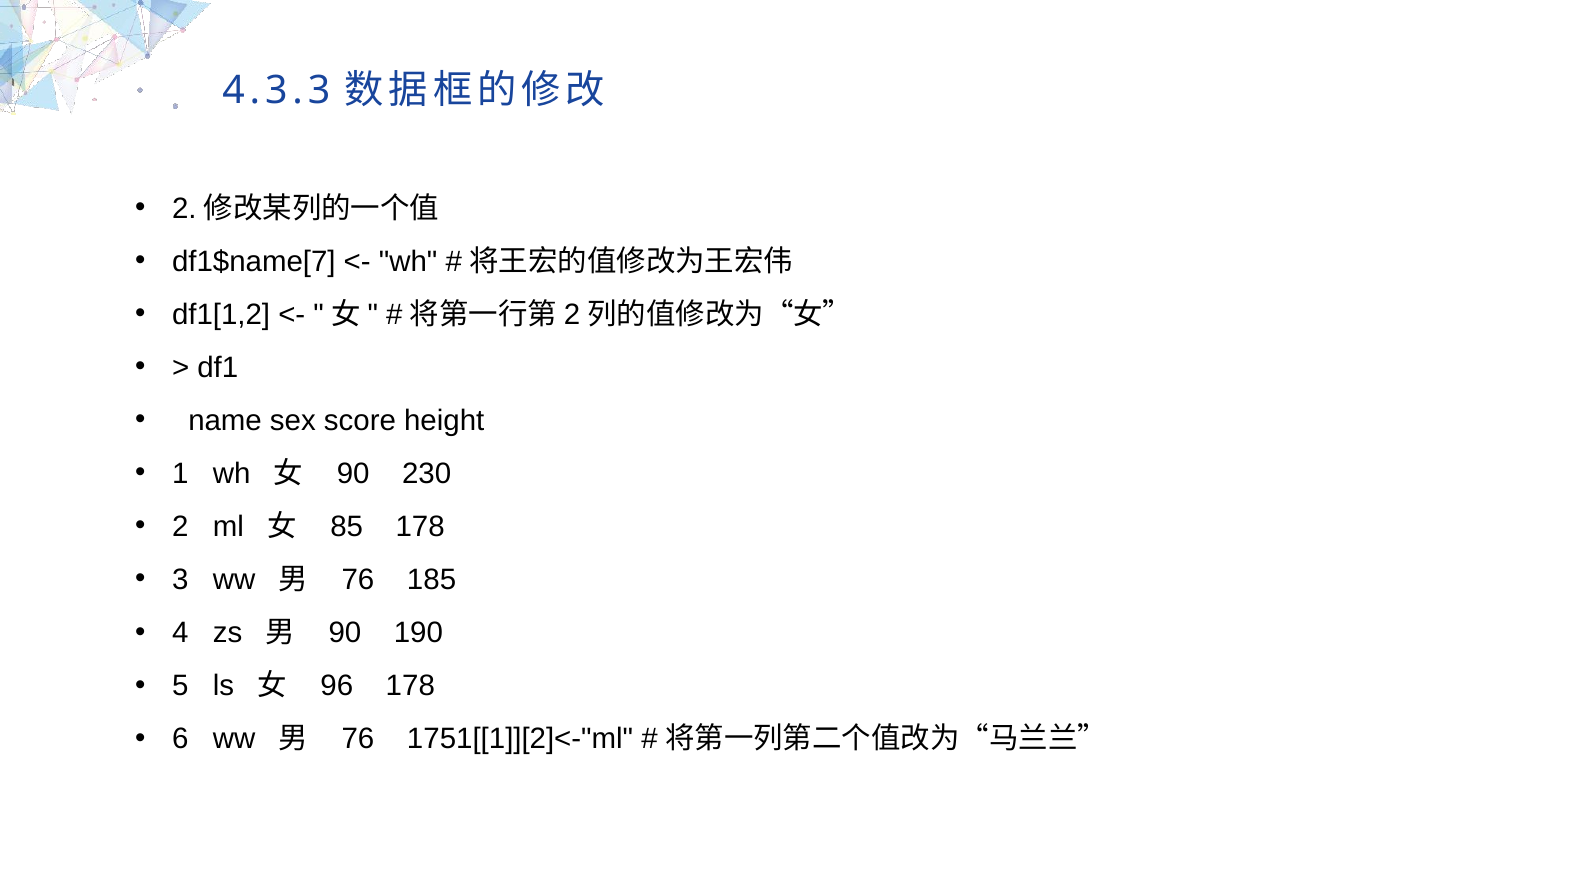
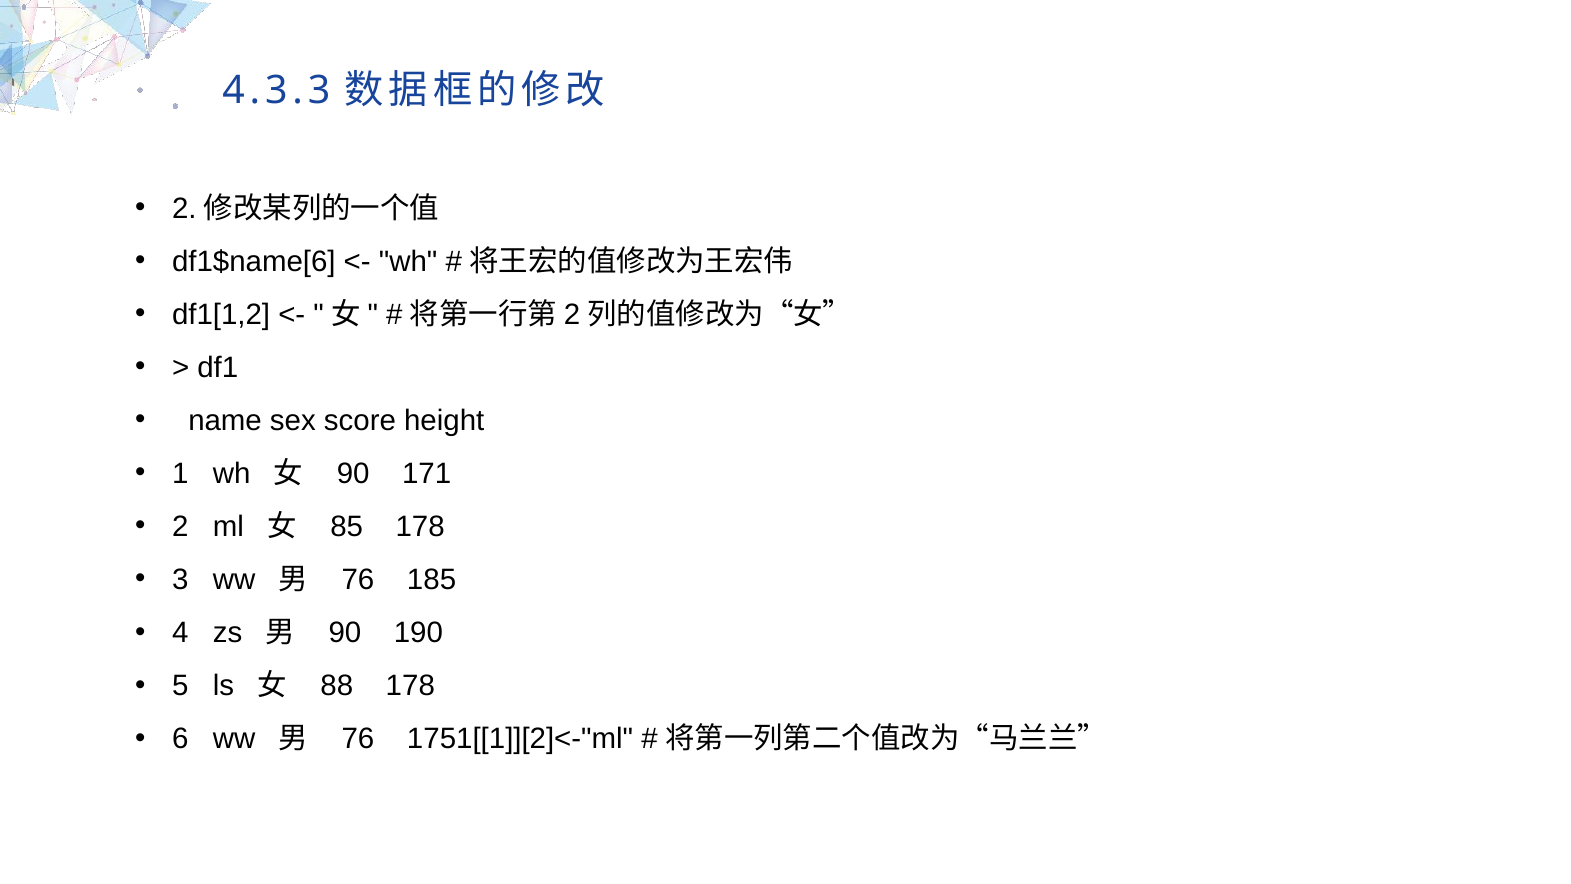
df1$name[7: df1$name[7 -> df1$name[6 (254, 262)
230: 230 -> 171 (427, 474)
96: 96 -> 88 (337, 686)
